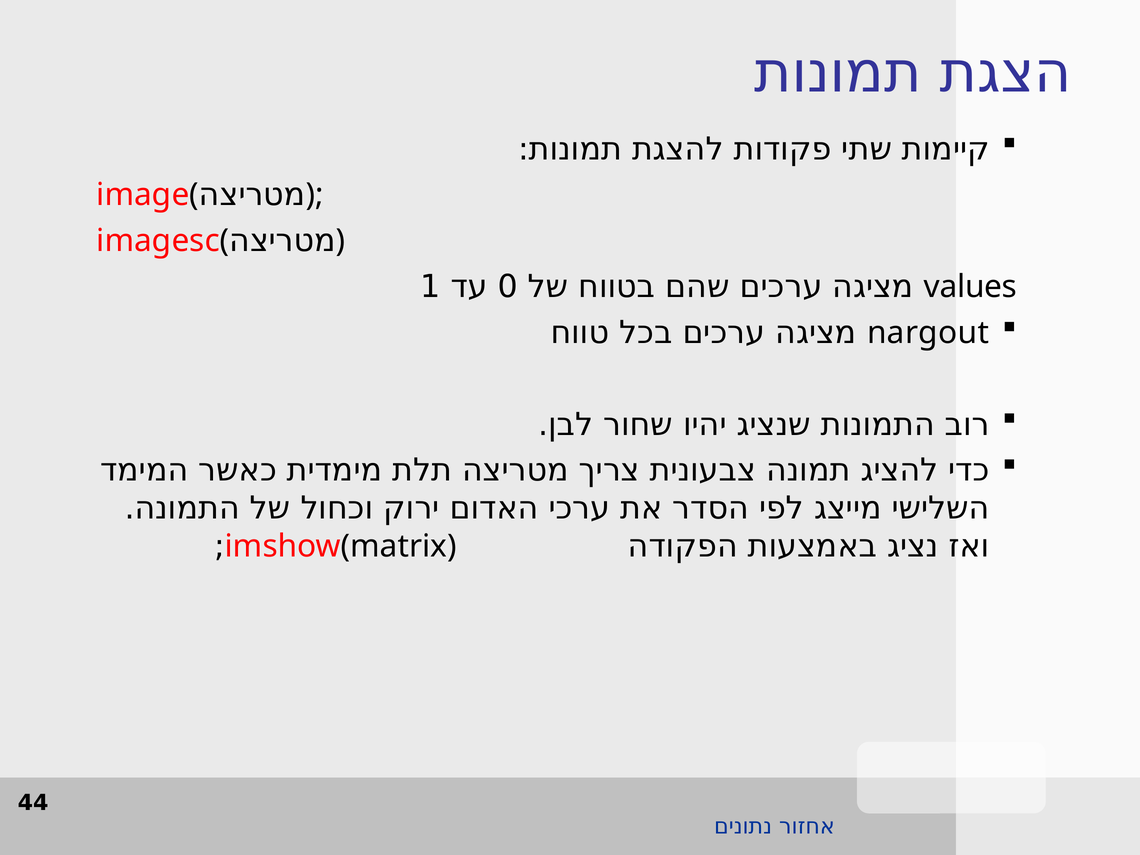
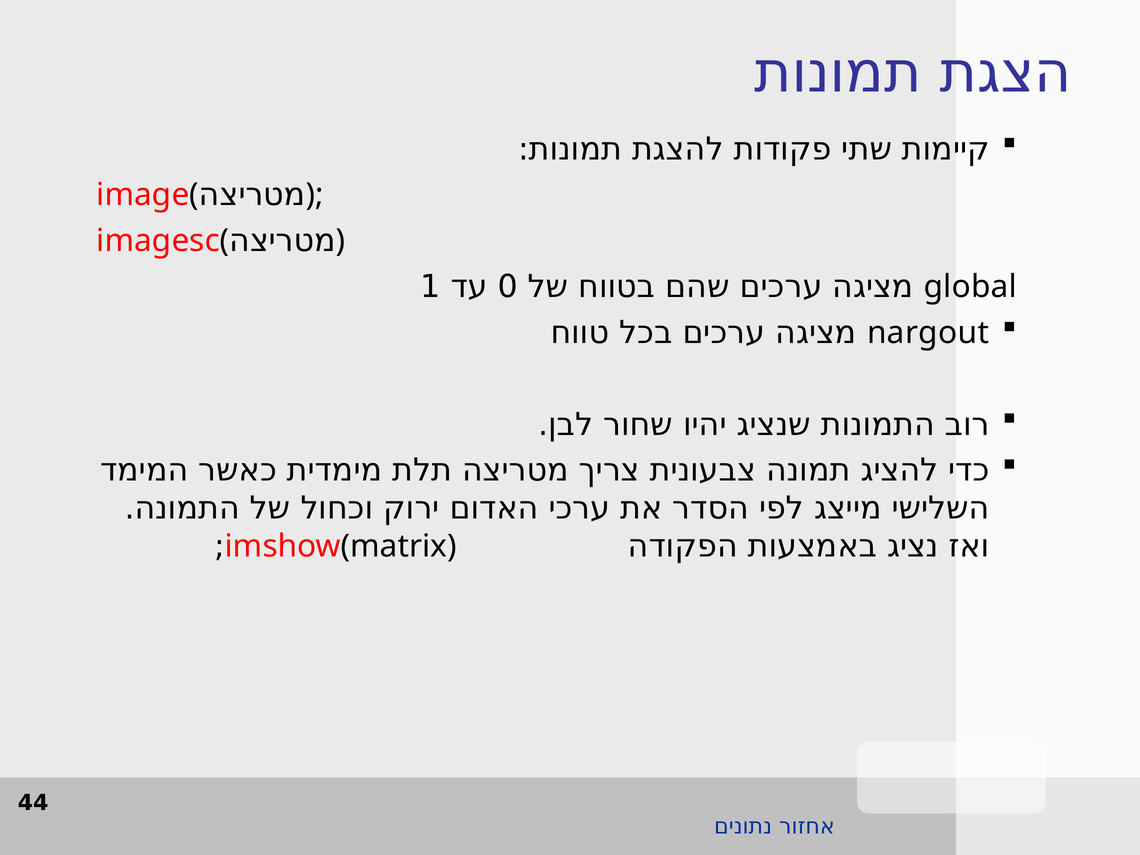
values: values -> global (970, 287)
